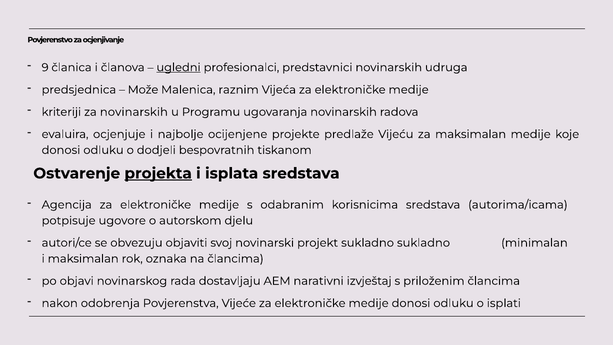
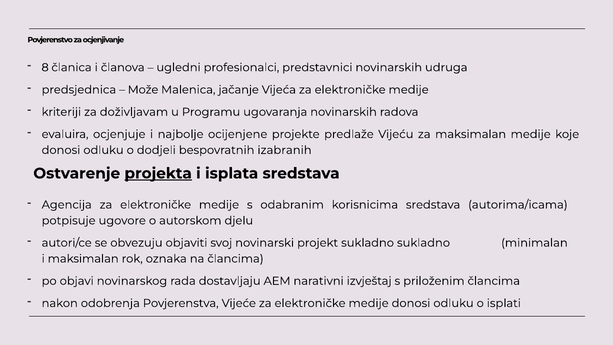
9: 9 -> 8 (45, 67)
ugledni underline: present -> none (179, 67)
raznim: raznim -> jačanje (239, 90)
za novinarskih: novinarskih -> doživljavam (134, 112)
tiskanom: tiskanom -> izabranih (285, 150)
